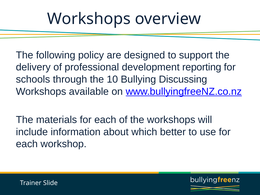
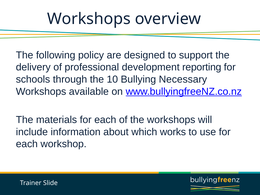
Discussing: Discussing -> Necessary (183, 79)
better: better -> works (173, 132)
